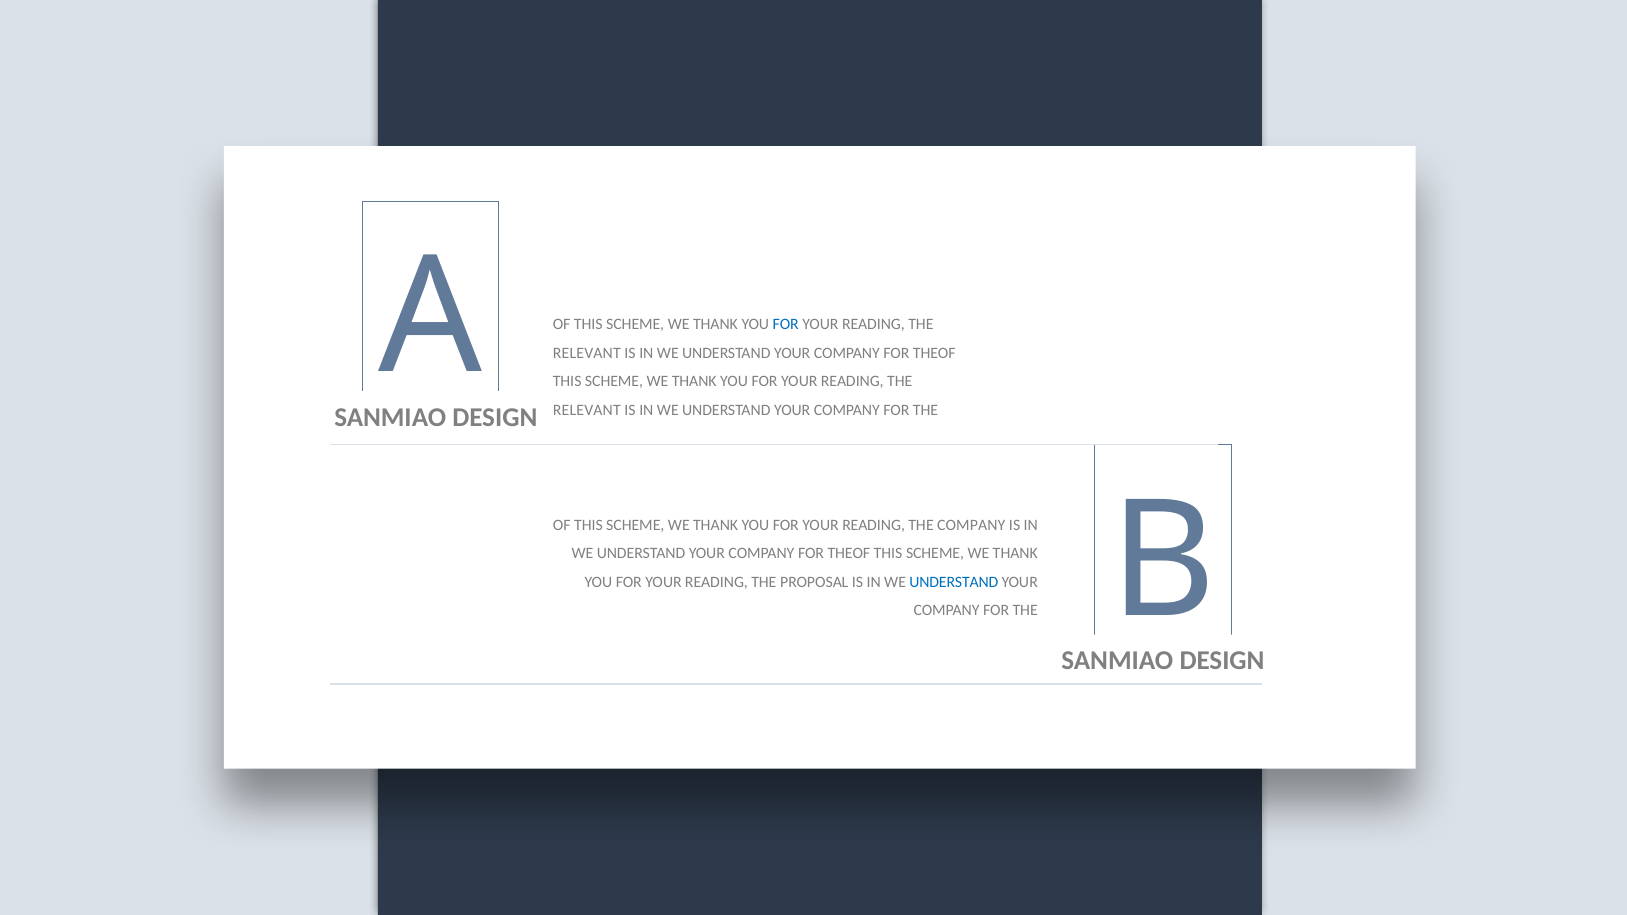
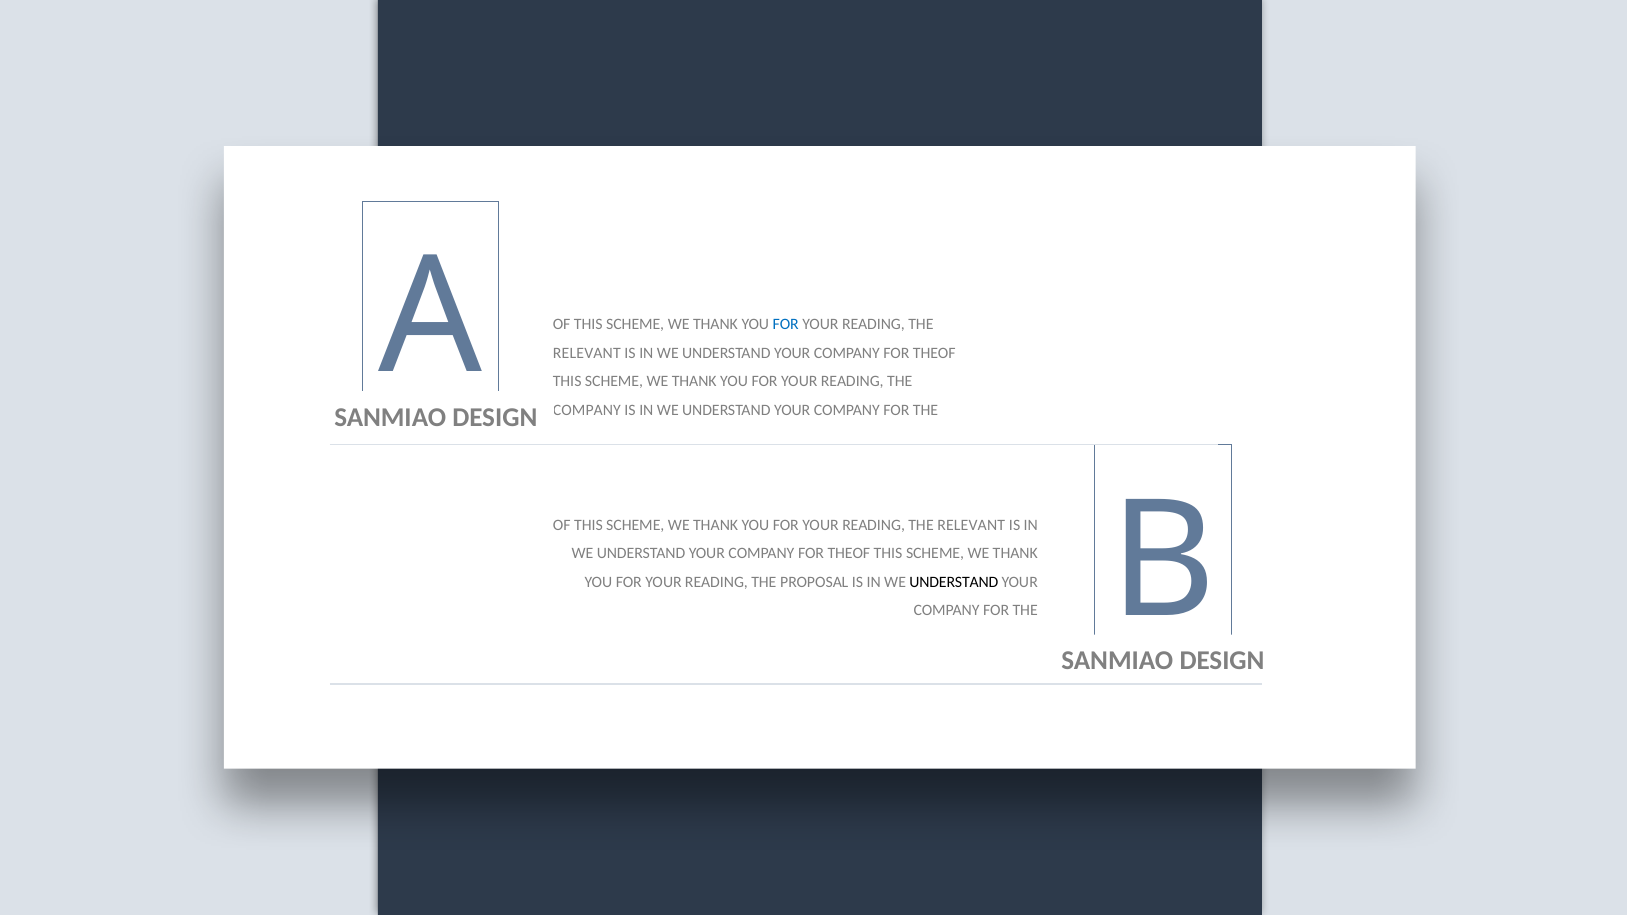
RELEVANT: RELEVANT -> COMPANY (587, 410)
COMPANY: COMPANY -> RELEVANT (971, 525)
UNDERSTAND colour: blue -> black (954, 582)
